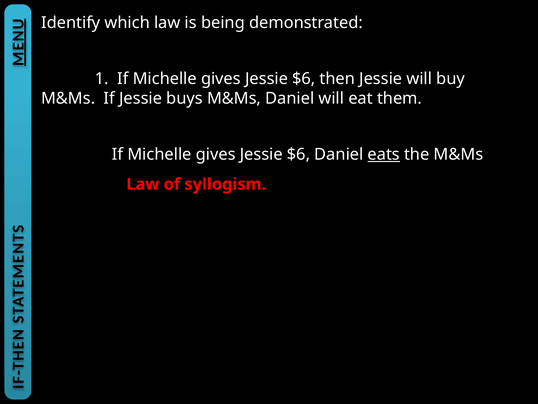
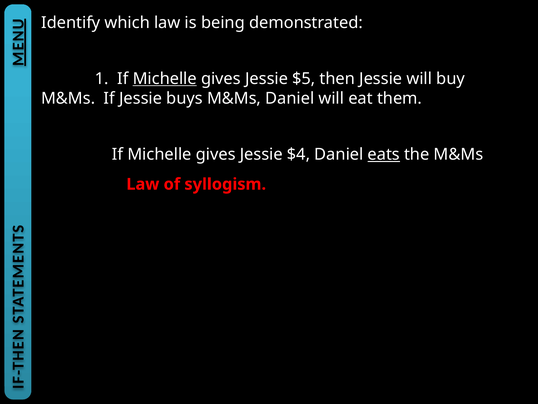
Michelle underline: none -> present (165, 78)
$6: $6 -> $5 (304, 78)
$6: $6 -> $4 (299, 154)
